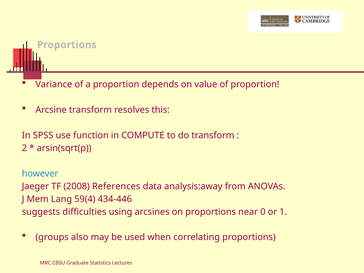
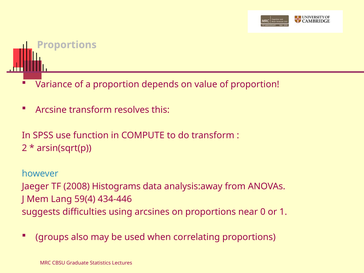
References: References -> Histograms (116, 186)
